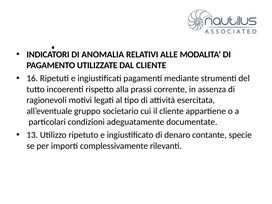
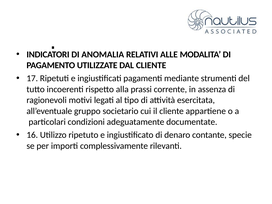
16: 16 -> 17 (32, 78)
13: 13 -> 16 (32, 135)
